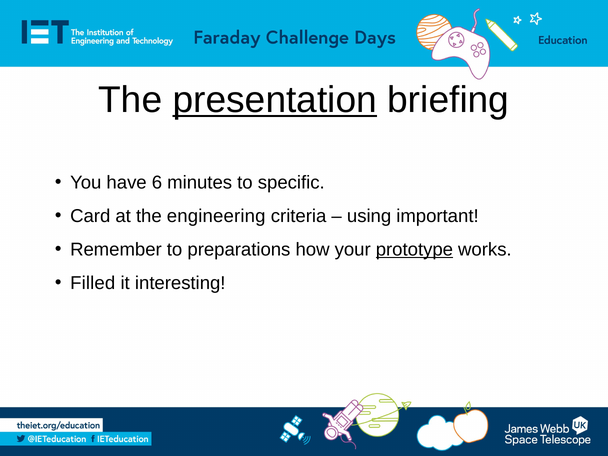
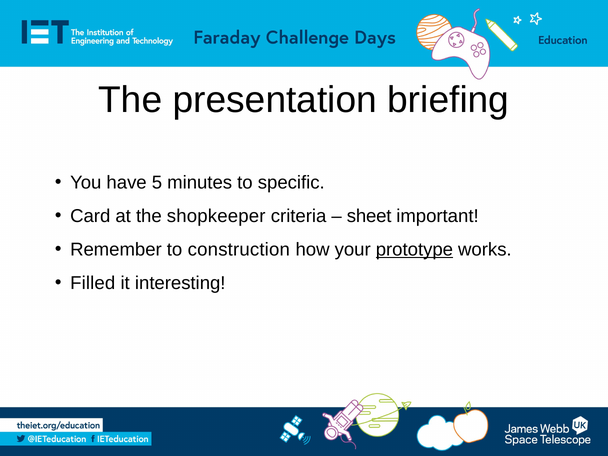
presentation underline: present -> none (275, 100)
6: 6 -> 5 (157, 183)
engineering: engineering -> shopkeeper (216, 216)
using: using -> sheet (369, 216)
preparations: preparations -> construction (239, 250)
